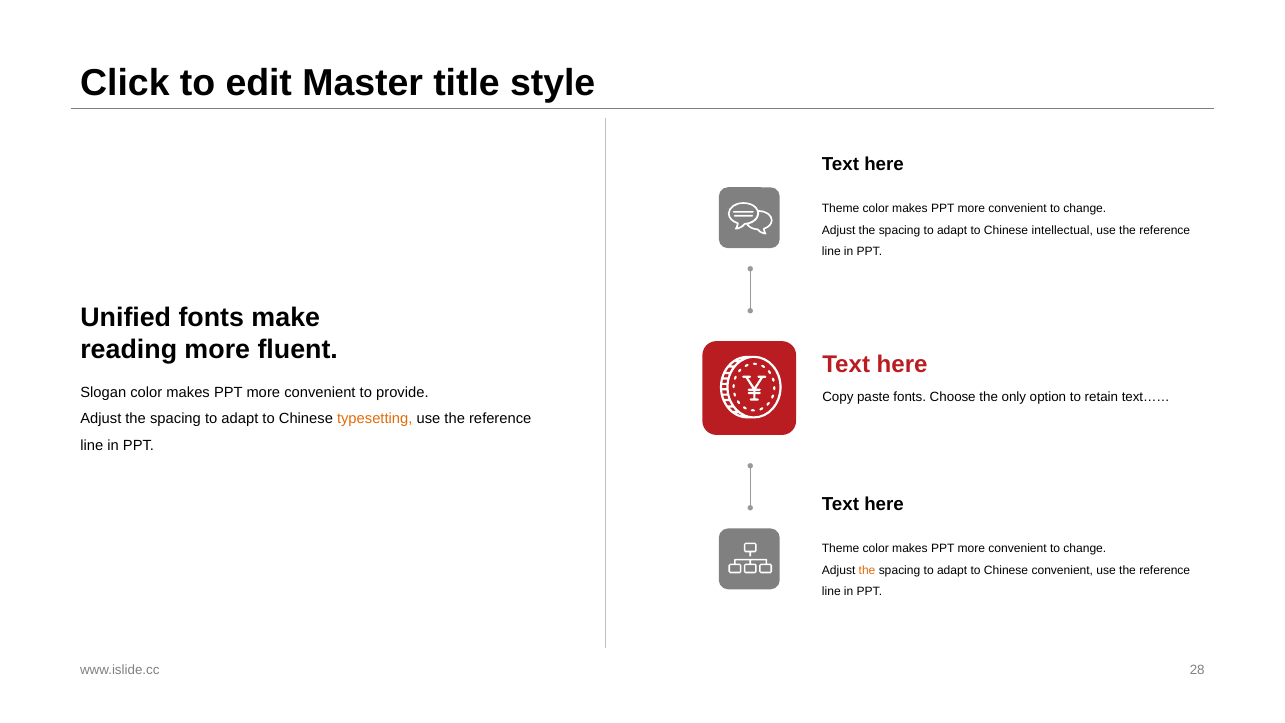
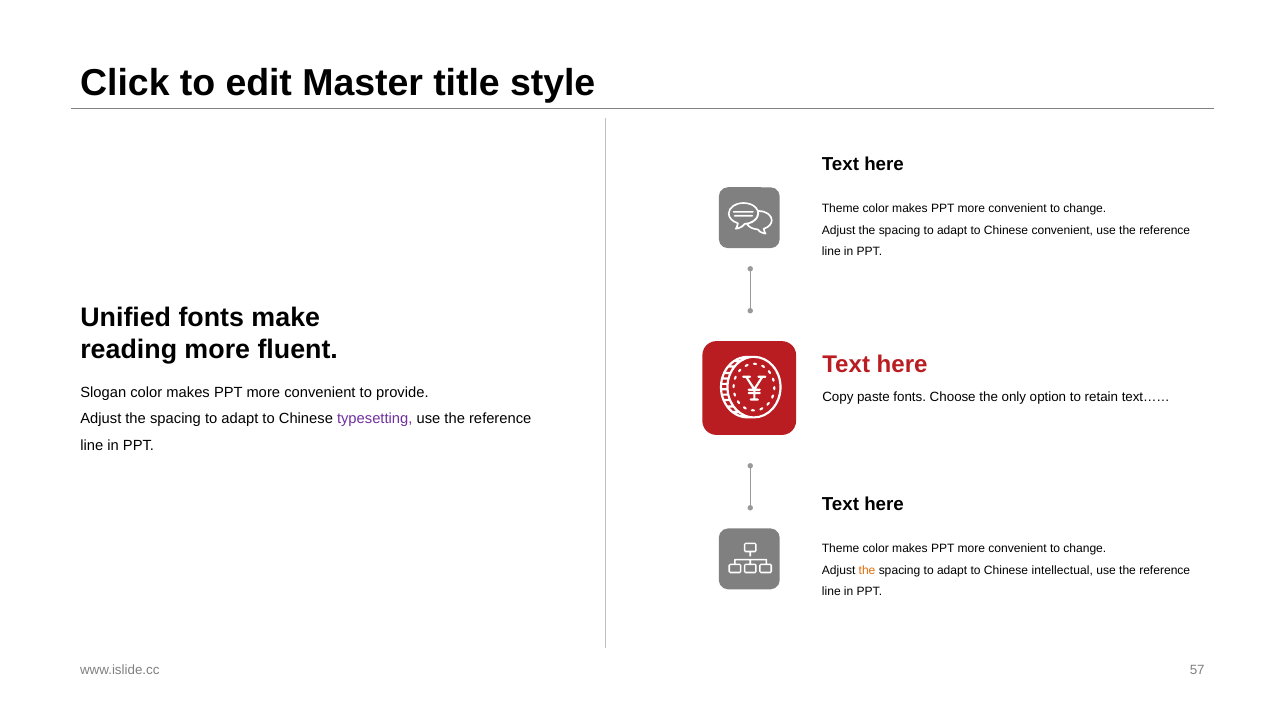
Chinese intellectual: intellectual -> convenient (1062, 230)
typesetting colour: orange -> purple (375, 419)
Chinese convenient: convenient -> intellectual (1062, 570)
28: 28 -> 57 (1197, 670)
